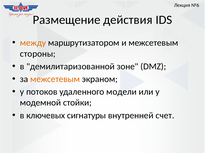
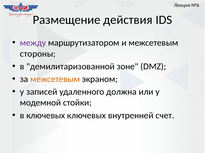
между colour: orange -> purple (33, 43)
потоков: потоков -> записей (42, 92)
модели: модели -> должна (121, 92)
ключевых сигнатуры: сигнатуры -> ключевых (87, 116)
